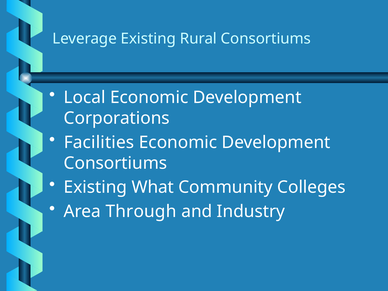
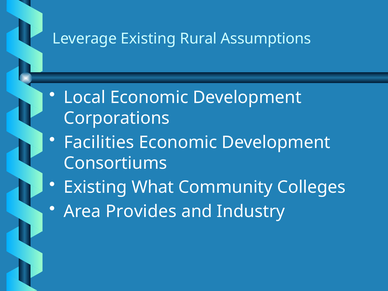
Rural Consortiums: Consortiums -> Assumptions (266, 39)
Through: Through -> Provides (141, 211)
